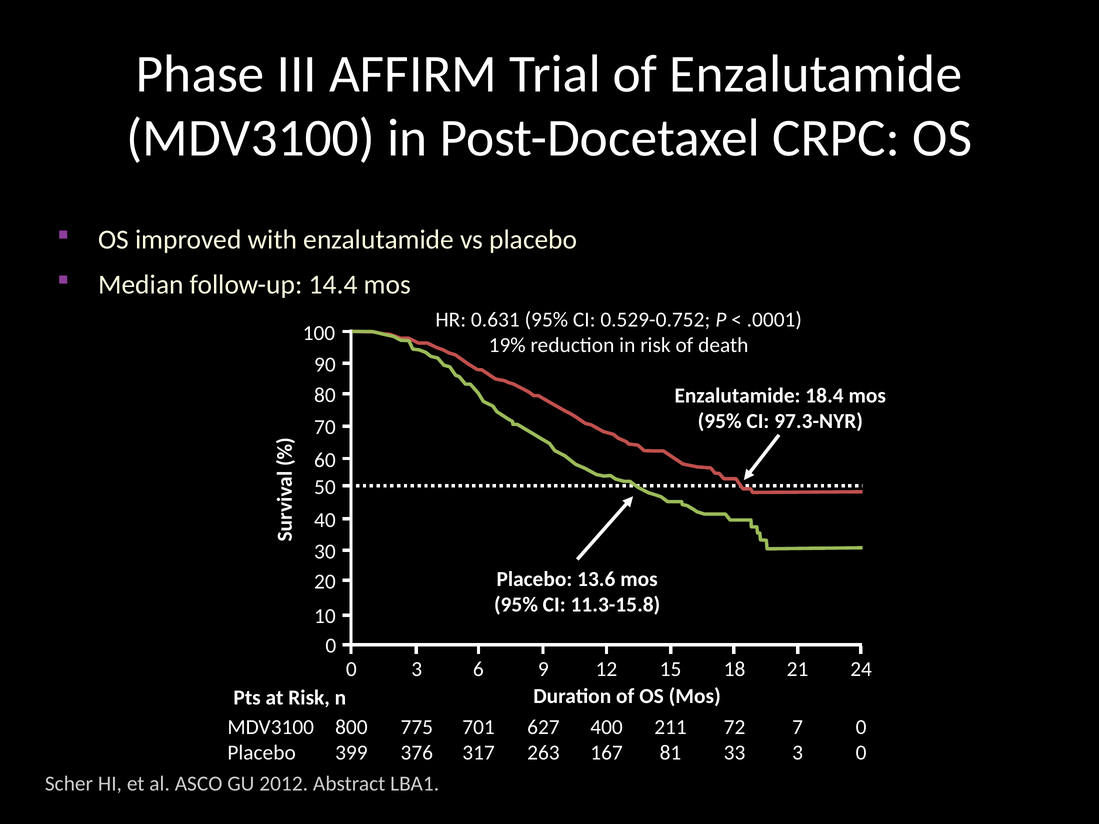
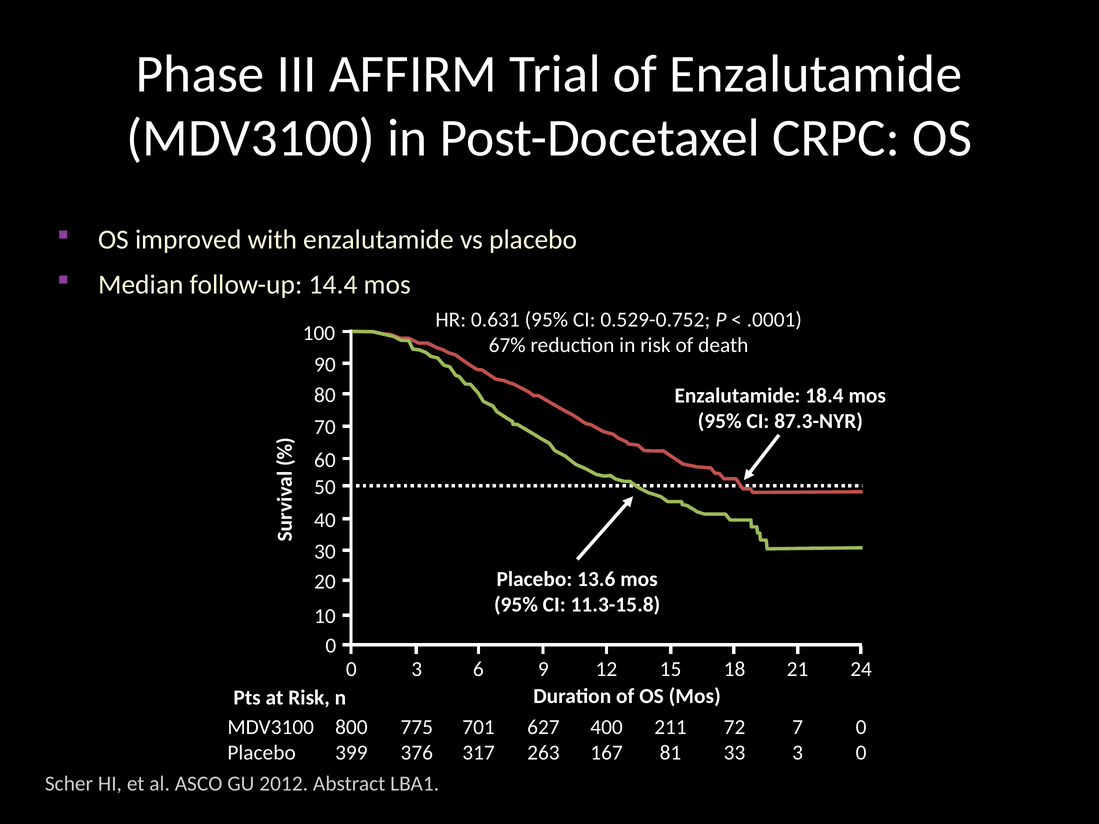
19%: 19% -> 67% (507, 345)
97.3-NYR: 97.3-NYR -> 87.3-NYR (819, 421)
